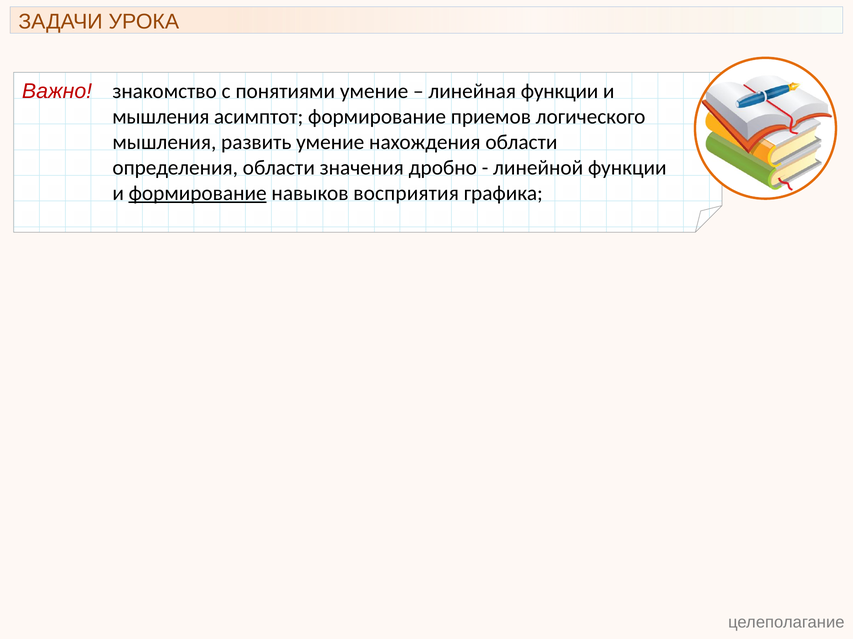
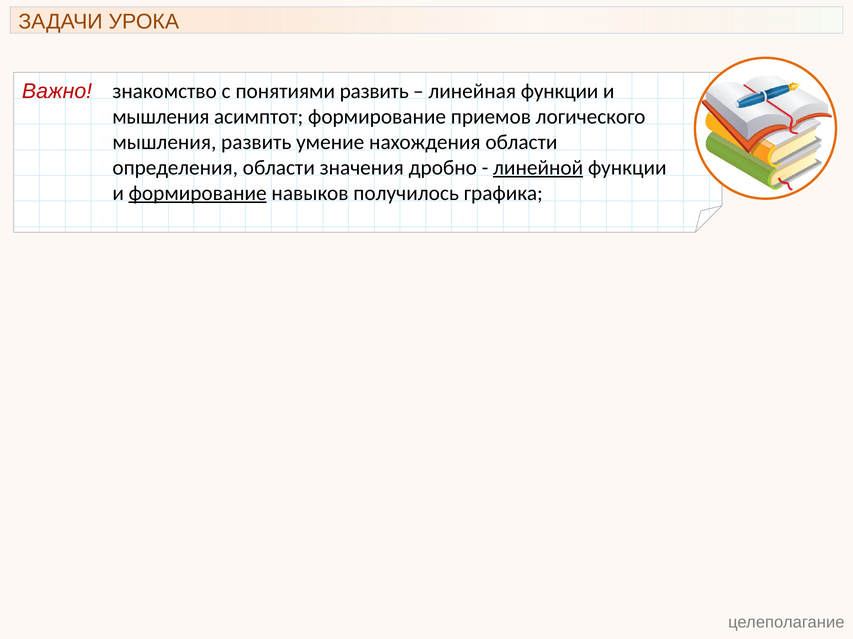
понятиями умение: умение -> развить (374, 91)
линейной underline: none -> present (538, 168)
восприятия: восприятия -> получилось (406, 193)
